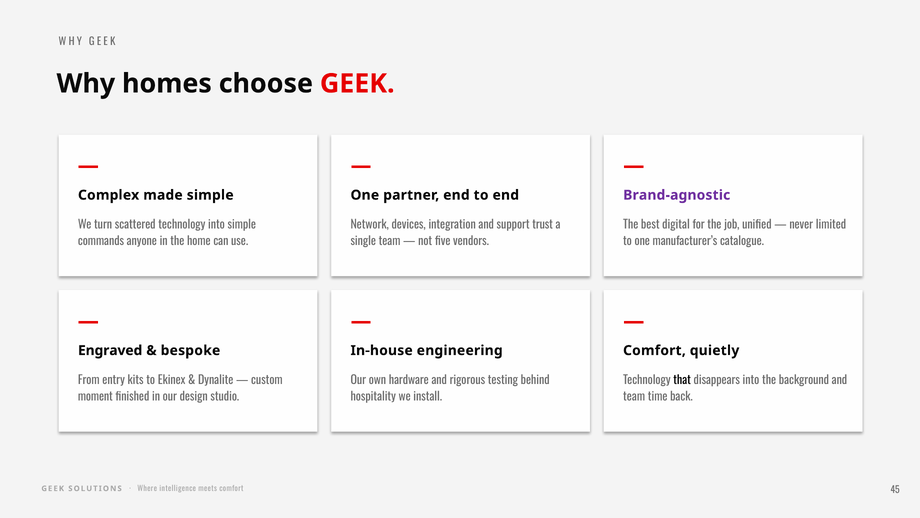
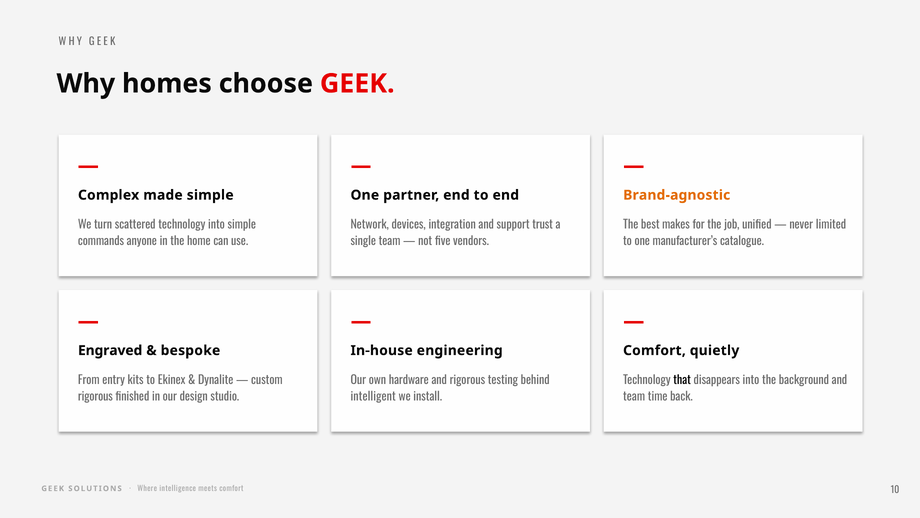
Brand-agnostic colour: purple -> orange (677, 195)
digital: digital -> makes (676, 225)
moment: moment -> rigorous (95, 396)
hospitality: hospitality -> intelligent (373, 396)
45: 45 -> 10 (895, 489)
